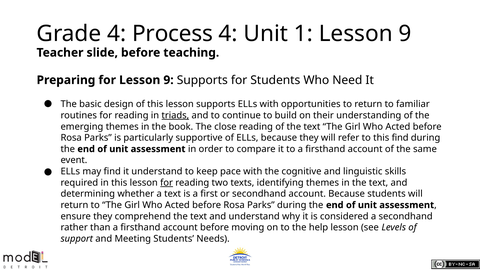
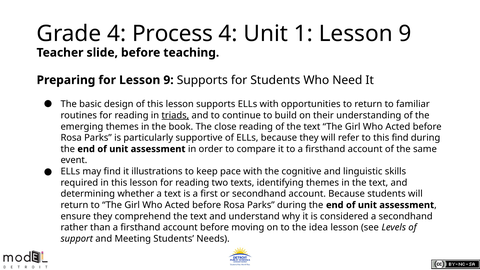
it understand: understand -> illustrations (157, 171)
for underline: present -> none (167, 183)
help: help -> idea (318, 227)
